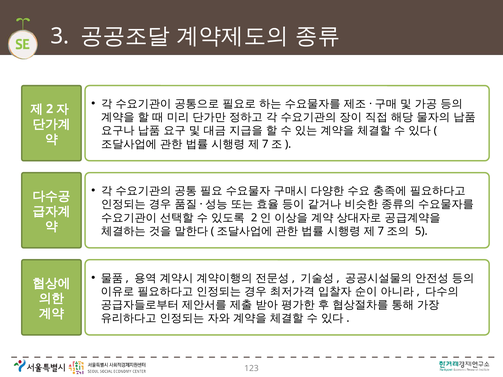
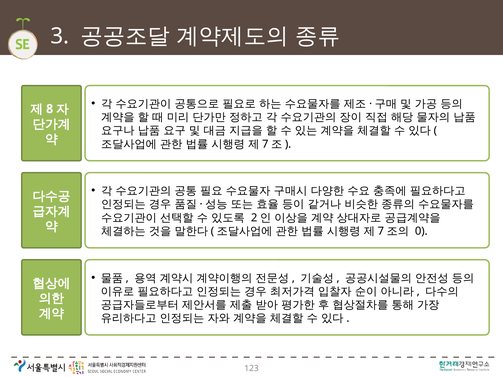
2: 2 -> 8 (50, 109)
5: 5 -> 0 (421, 231)
